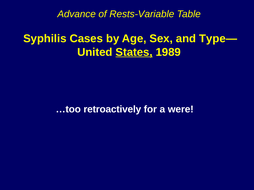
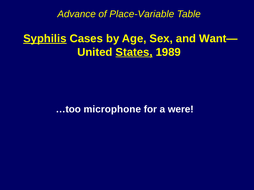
Rests-Variable: Rests-Variable -> Place-Variable (142, 14)
Syphilis underline: none -> present (45, 39)
Type—: Type— -> Want— (218, 39)
retroactively: retroactively -> microphone (112, 109)
